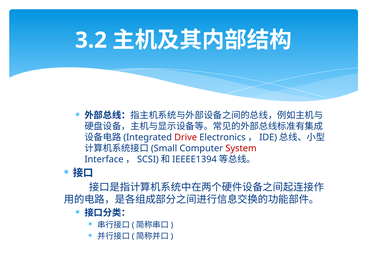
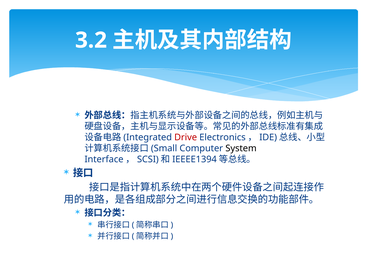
System colour: red -> black (241, 148)
